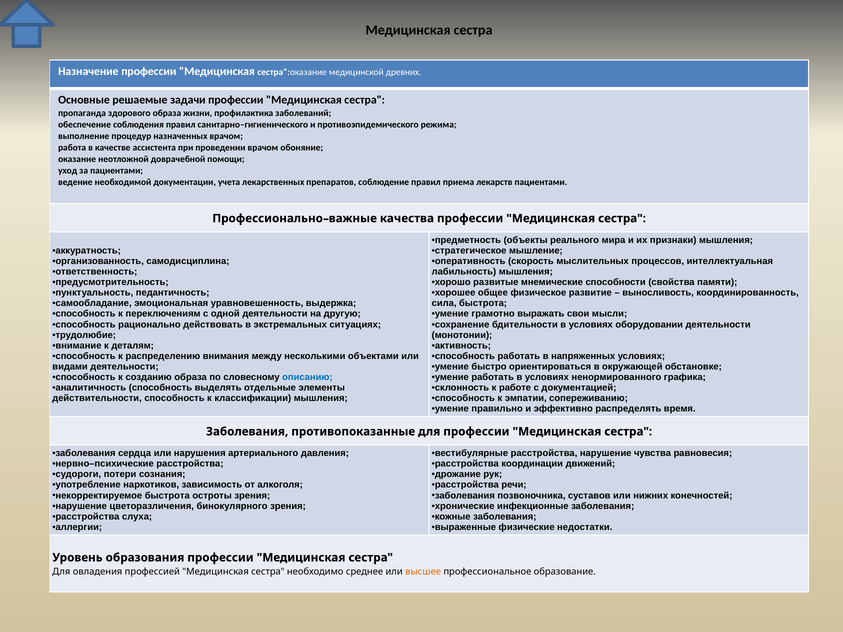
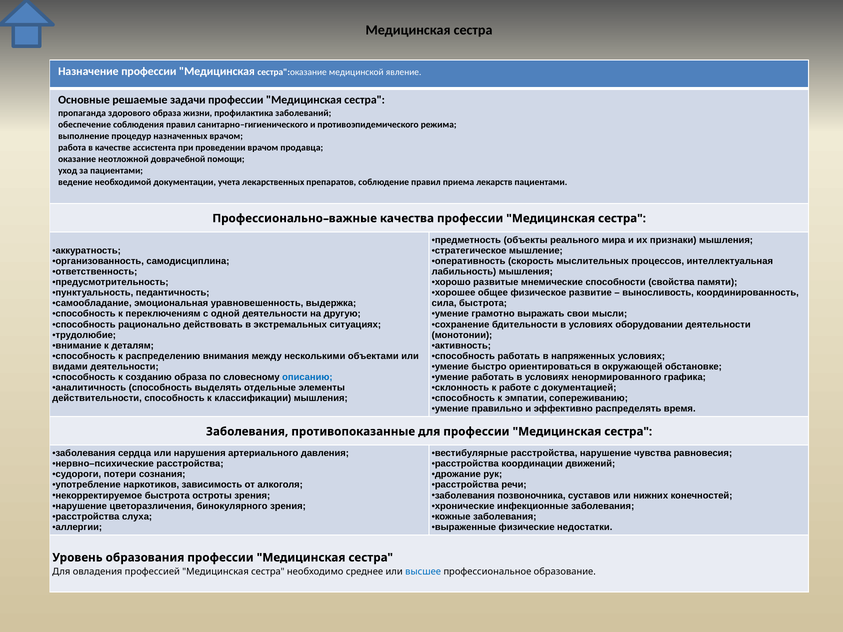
древних: древних -> явление (404, 72)
обоняние: обоняние -> продавца (302, 148)
высшее colour: orange -> blue (423, 572)
